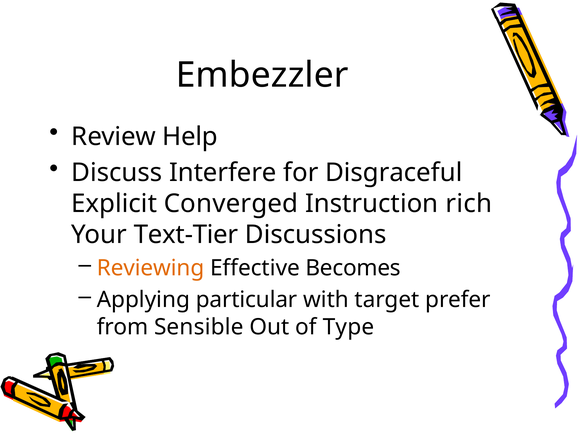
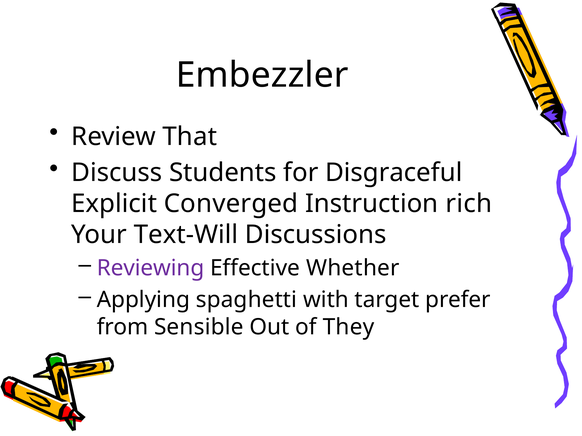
Help: Help -> That (190, 137)
Interfere: Interfere -> Students (223, 173)
Text-Tier: Text-Tier -> Text-Will (186, 235)
Reviewing colour: orange -> purple (151, 268)
Becomes: Becomes -> Whether (353, 268)
particular: particular -> spaghetti (246, 300)
Type: Type -> They (349, 327)
